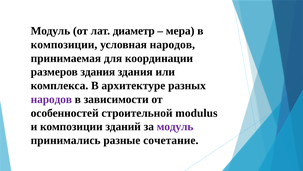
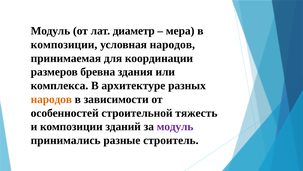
размеров здания: здания -> бревна (98, 72)
народов colour: purple -> orange (51, 99)
modulus: modulus -> тяжесть (196, 113)
сочетание: сочетание -> строитель (171, 140)
